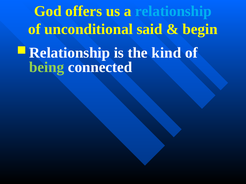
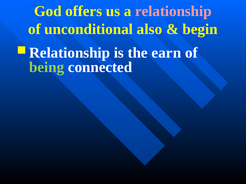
relationship colour: light blue -> pink (173, 11)
said: said -> also (149, 29)
kind: kind -> earn (166, 53)
